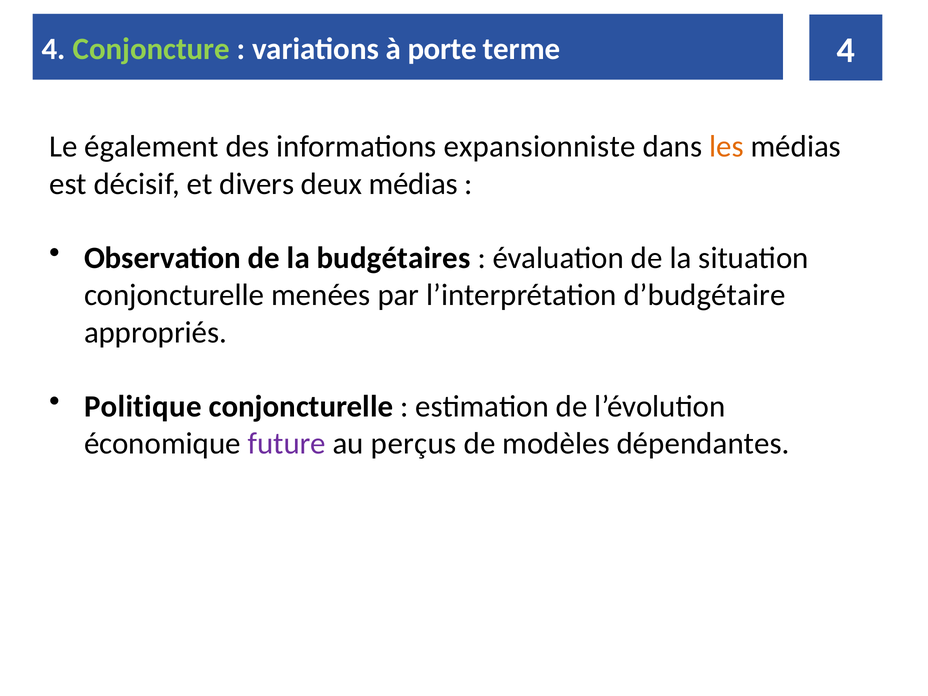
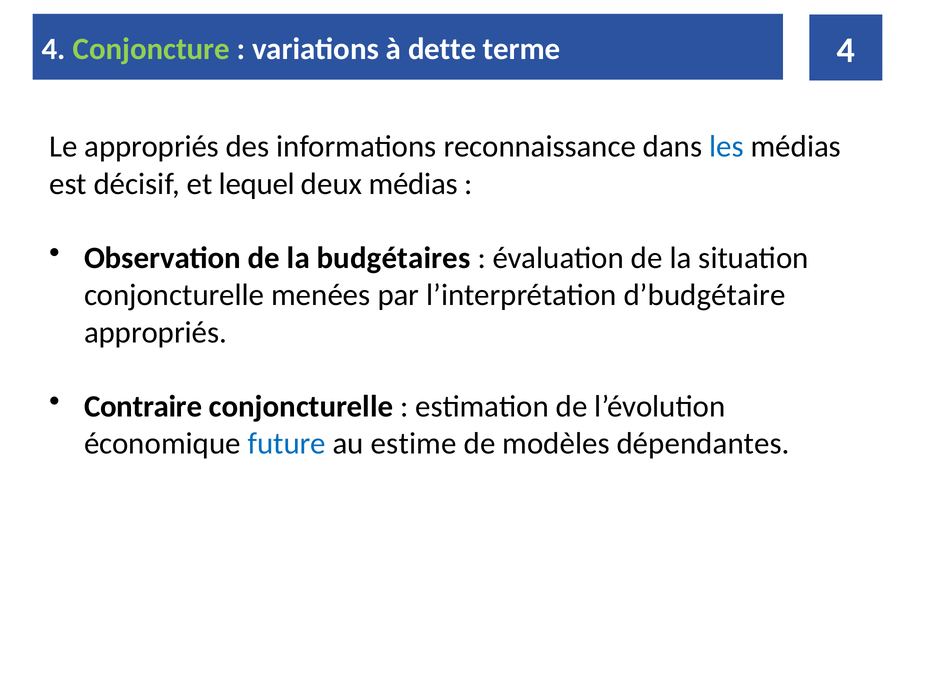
porte: porte -> dette (442, 49)
Le également: également -> appropriés (152, 147)
expansionniste: expansionniste -> reconnaissance (540, 147)
les colour: orange -> blue (726, 147)
divers: divers -> lequel (257, 184)
Politique: Politique -> Contraire (143, 407)
future colour: purple -> blue (287, 444)
perçus: perçus -> estime (414, 444)
